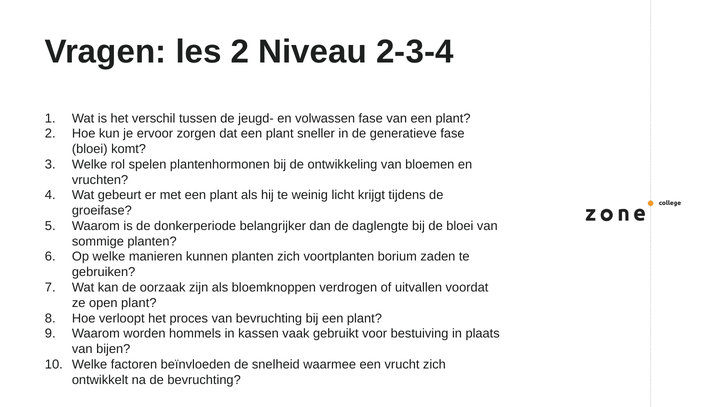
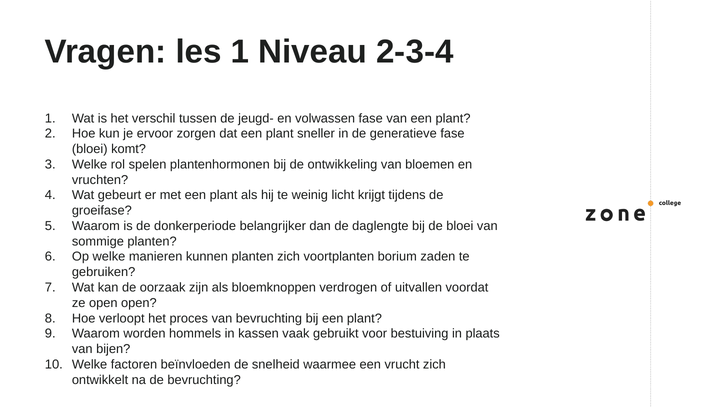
les 2: 2 -> 1 (240, 52)
open plant: plant -> open (139, 303)
